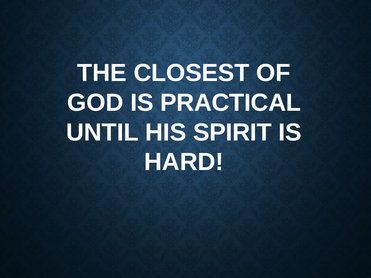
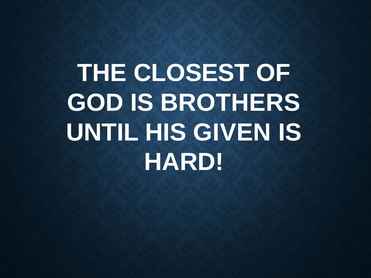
PRACTICAL: PRACTICAL -> BROTHERS (230, 103)
SPIRIT: SPIRIT -> GIVEN (232, 132)
